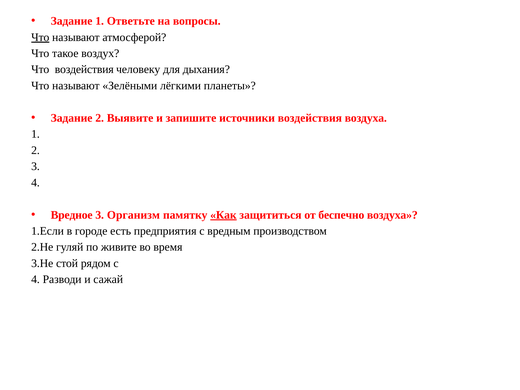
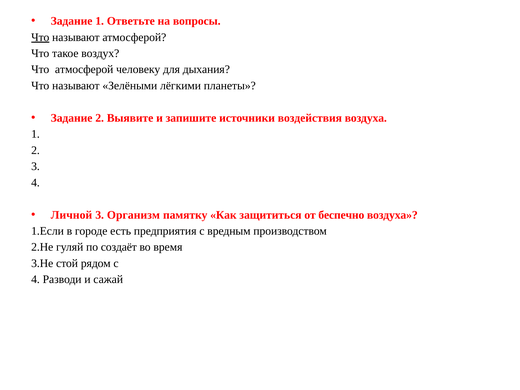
Что воздействия: воздействия -> атмосферой (84, 70)
Вредное: Вредное -> Личной (72, 215)
Как underline: present -> none (223, 215)
живите: живите -> создаёт (119, 247)
